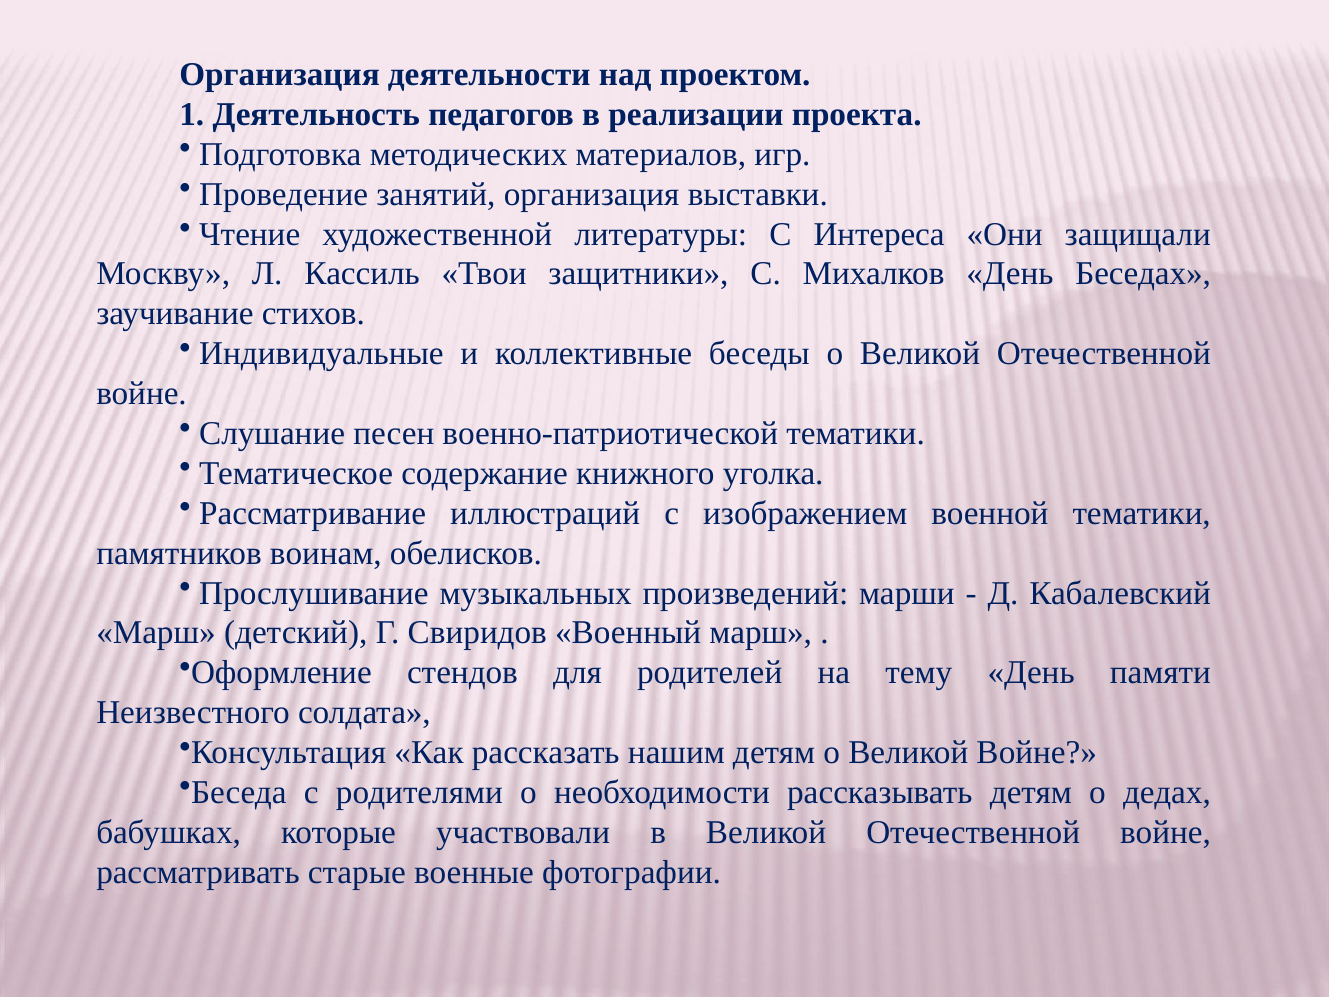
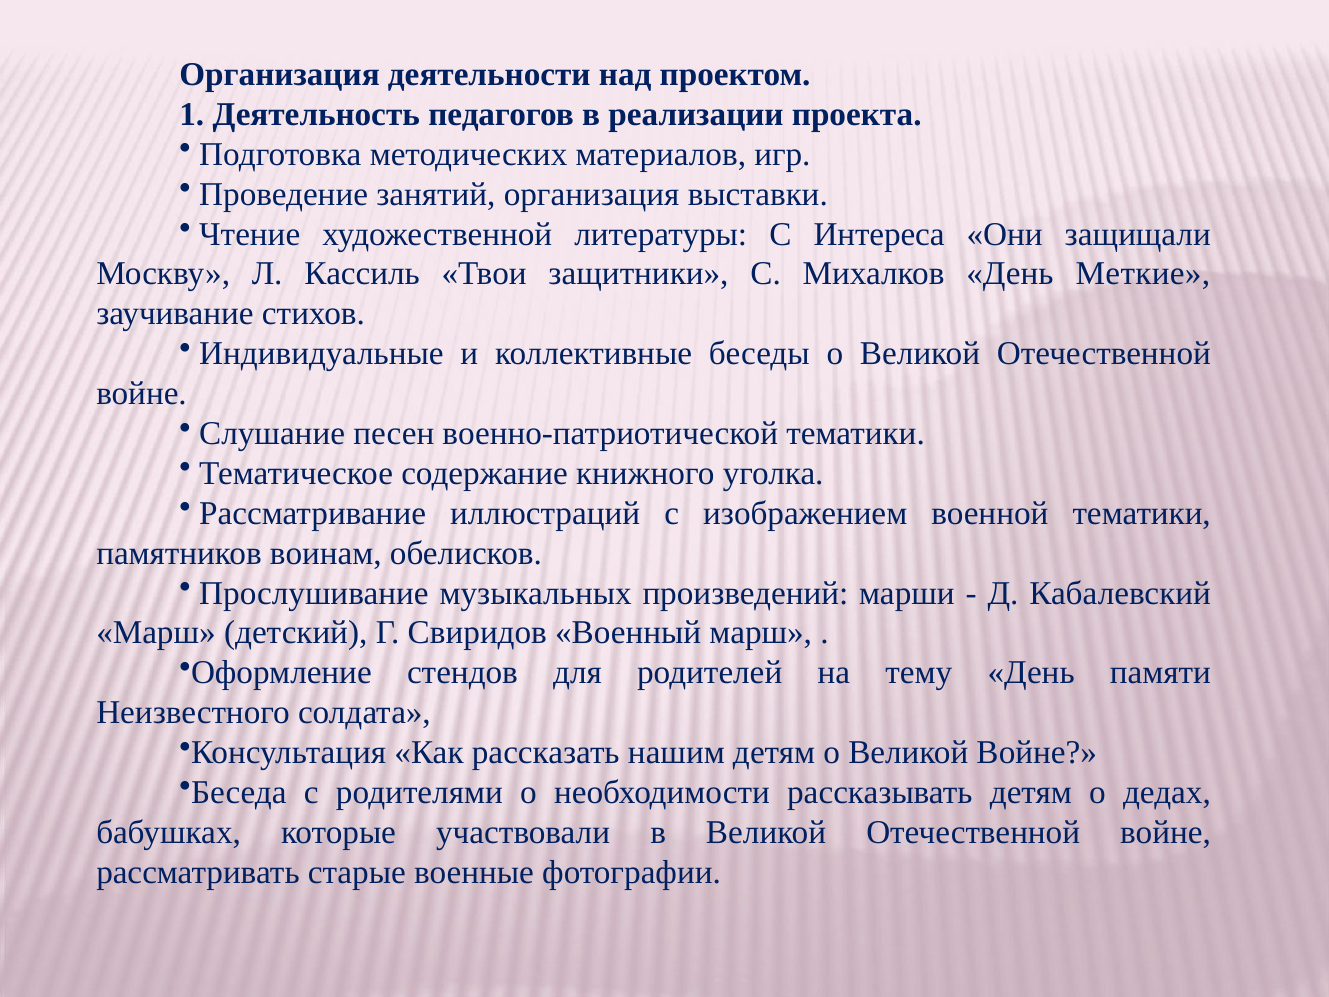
Беседах: Беседах -> Меткие (1143, 274)
